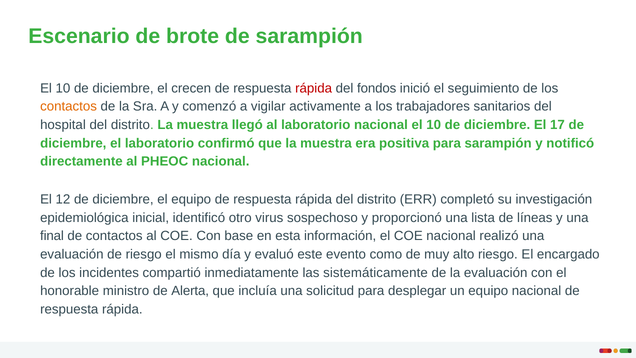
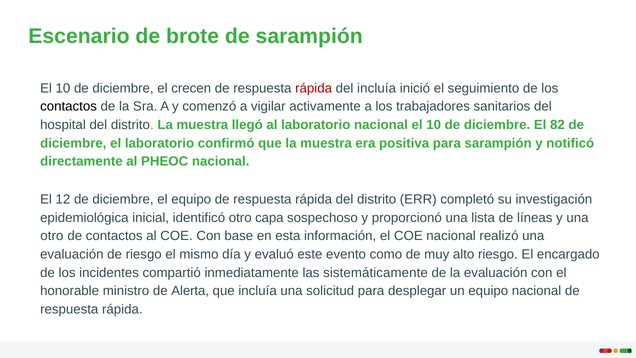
del fondos: fondos -> incluía (377, 88)
contactos colour: orange -> black (69, 106)
17: 17 -> 82 (557, 125)
virus: virus -> capa (269, 218)
final: final -> otro (52, 236)
